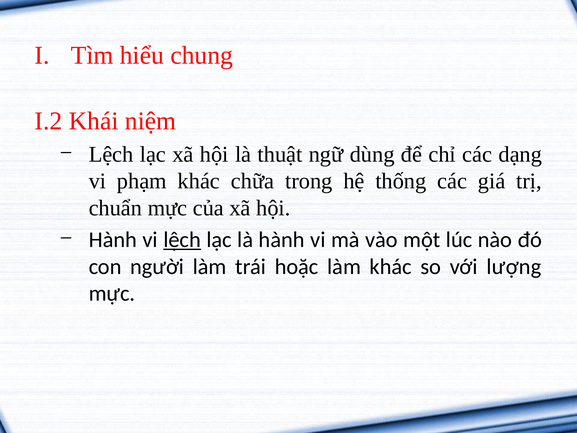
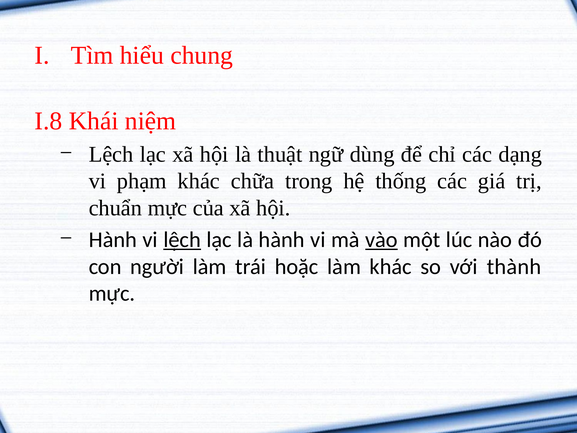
I.2: I.2 -> I.8 (48, 121)
vào underline: none -> present (382, 239)
lượng: lượng -> thành (514, 266)
